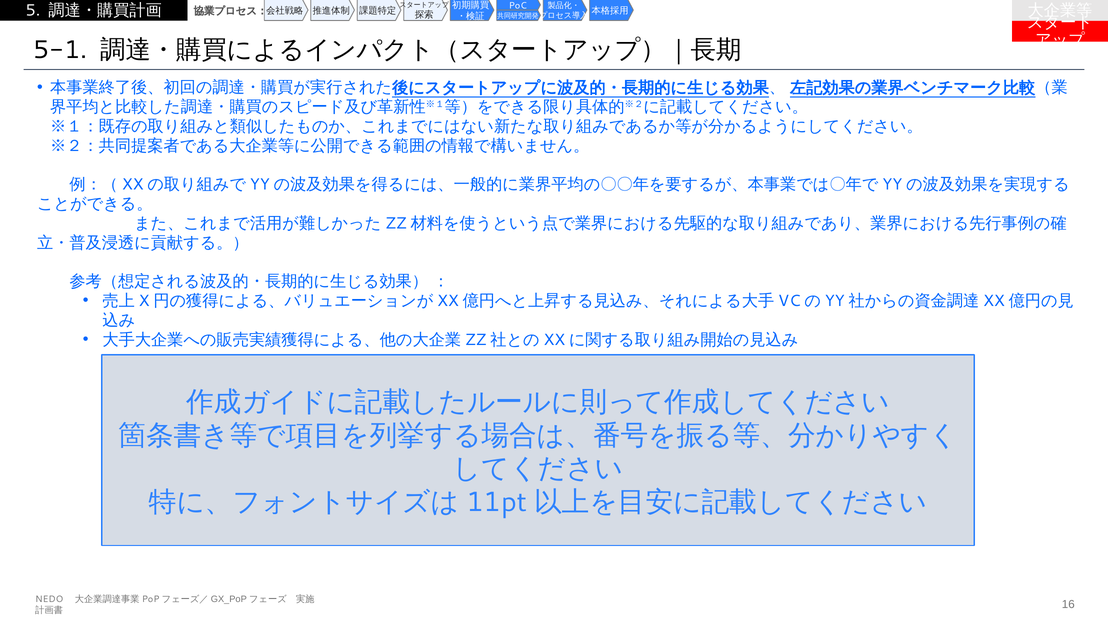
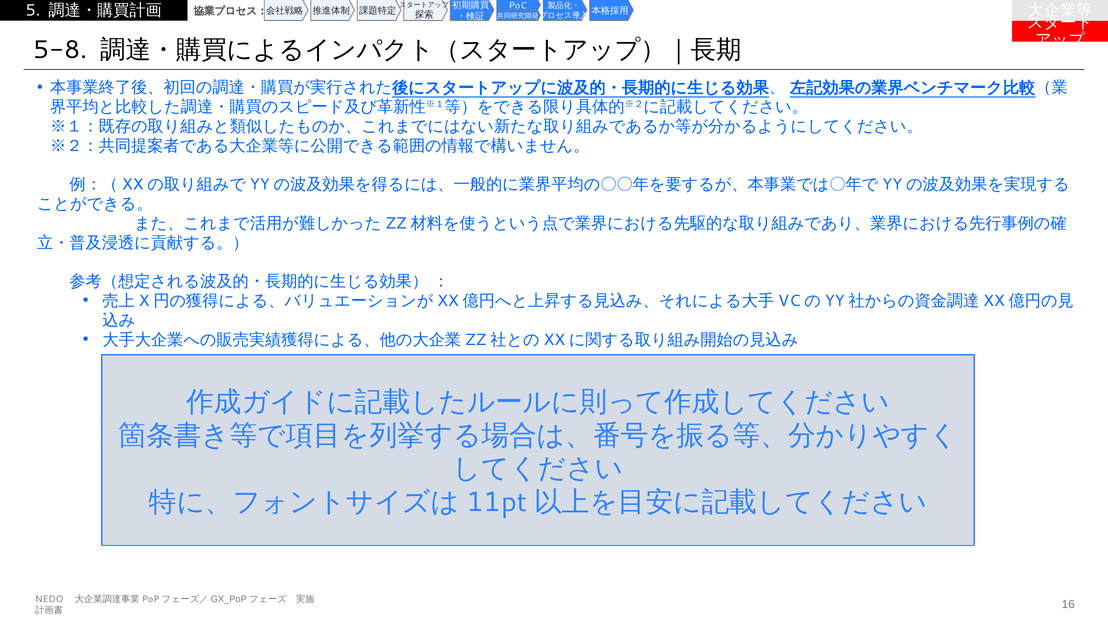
5-1: 5-1 -> 5-8 (60, 50)
